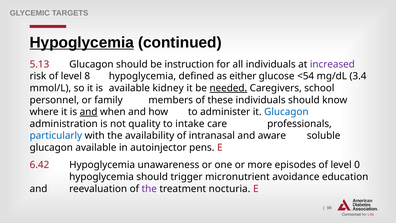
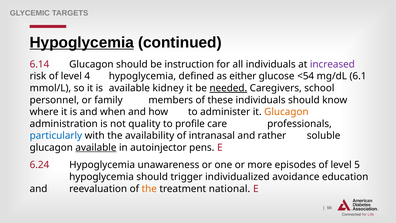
5.13: 5.13 -> 6.14 (39, 64)
8: 8 -> 4 (87, 76)
3.4: 3.4 -> 6.1 (358, 76)
and underline: present -> none (89, 112)
Glucagon colour: blue -> orange (286, 112)
intake: intake -> profile (190, 124)
aware: aware -> rather (272, 136)
available underline: none -> present (96, 147)
6.42: 6.42 -> 6.24 (39, 165)
0: 0 -> 5 (357, 165)
micronutrient: micronutrient -> individualized (237, 177)
the colour: purple -> orange (149, 189)
nocturia: nocturia -> national (229, 189)
